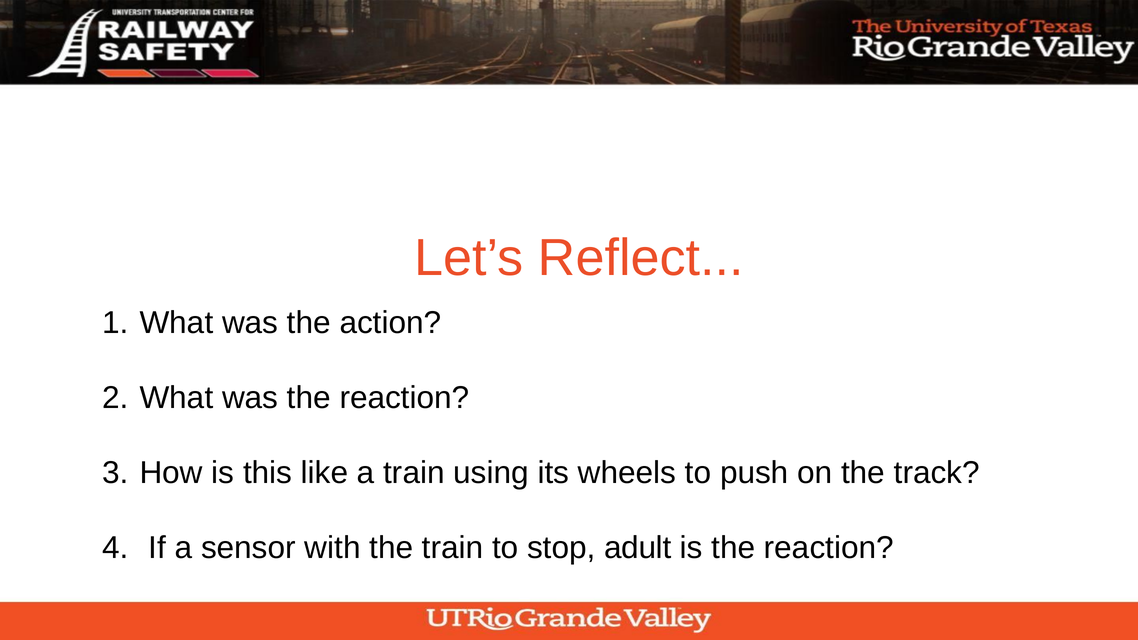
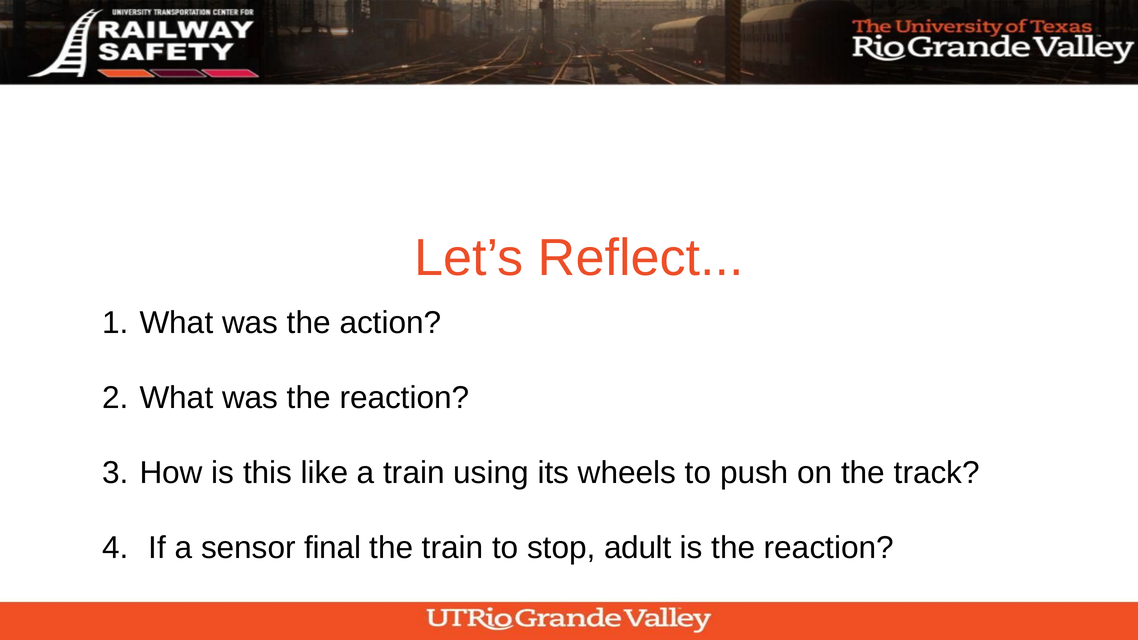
with: with -> final (333, 548)
